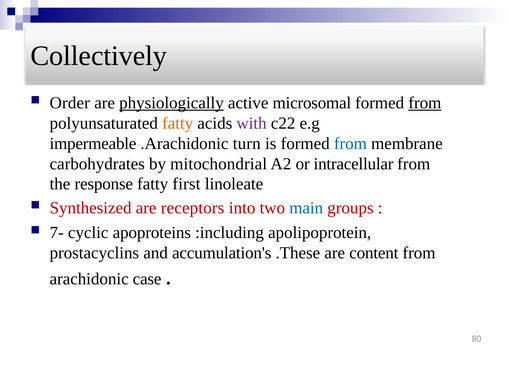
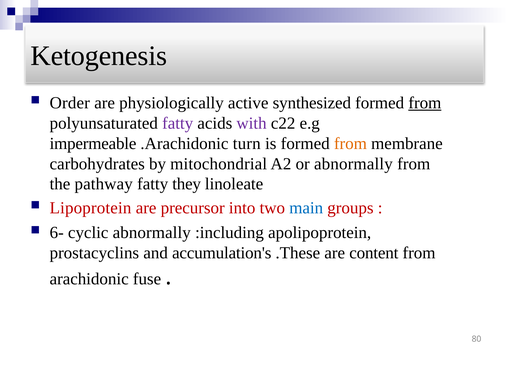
Collectively: Collectively -> Ketogenesis (99, 56)
physiologically underline: present -> none (171, 103)
microsomal: microsomal -> synthesized (312, 103)
fatty colour: orange -> purple (178, 123)
from colour: blue -> orange (350, 144)
or intracellular: intracellular -> abnormally (353, 164)
response: response -> pathway (104, 184)
first: first -> they (187, 184)
Synthesized: Synthesized -> Lipoprotein (91, 208)
receptors: receptors -> precursor (193, 208)
7-: 7- -> 6- (57, 233)
cyclic apoproteins: apoproteins -> abnormally (152, 233)
case: case -> fuse (147, 279)
